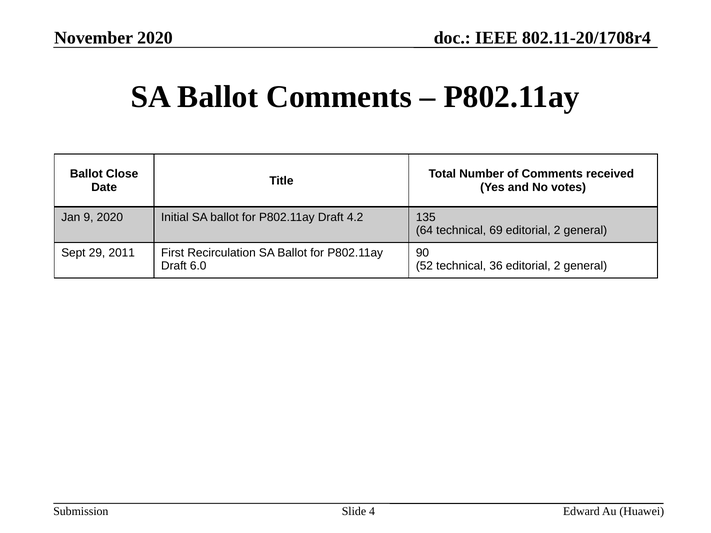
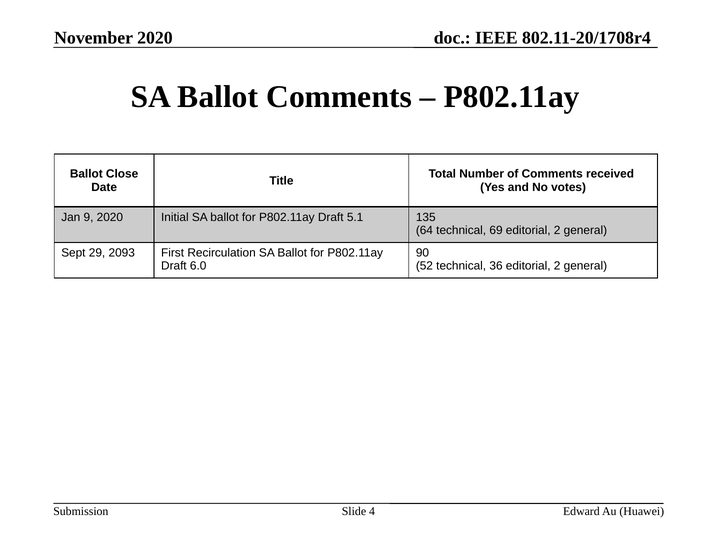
4.2: 4.2 -> 5.1 (355, 217)
2011: 2011 -> 2093 (122, 253)
